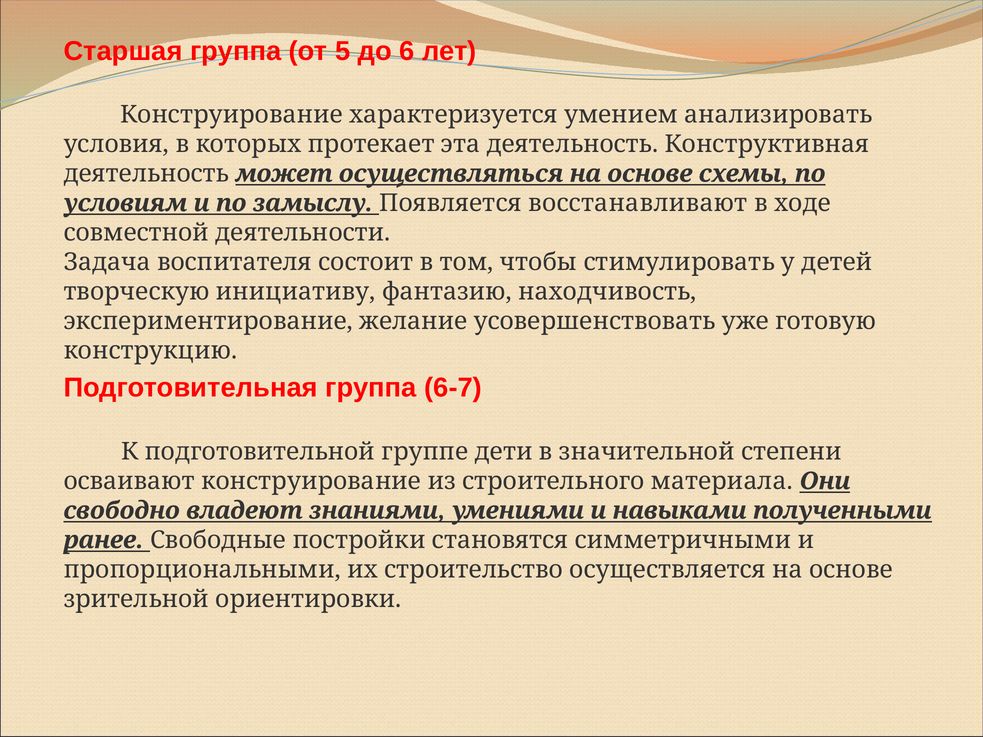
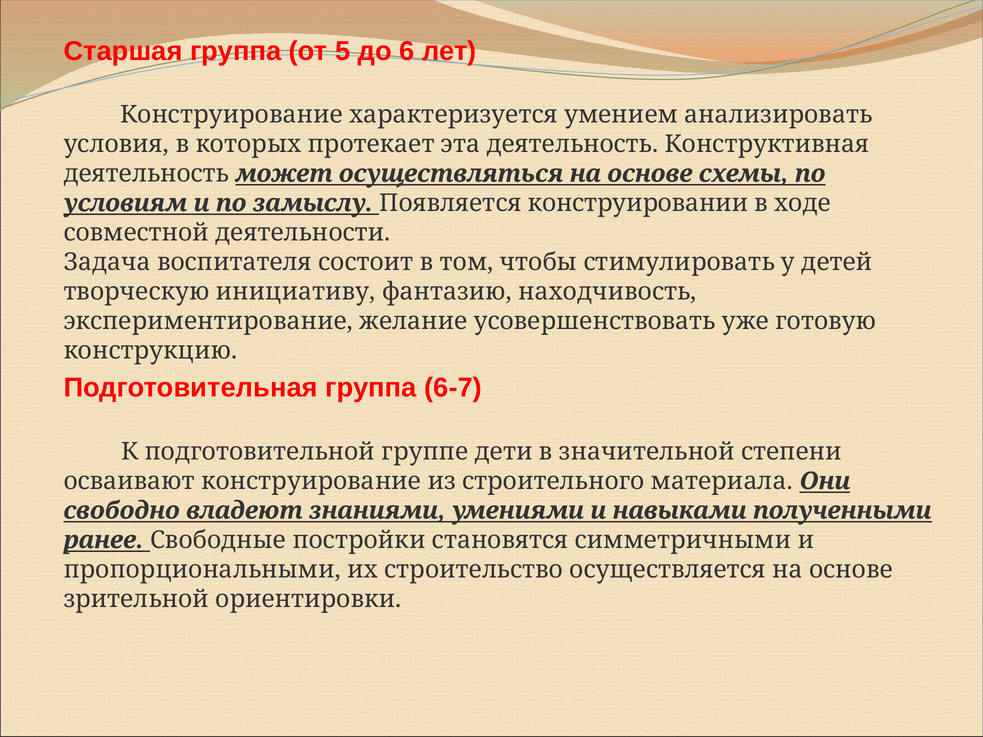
восстанавливают: восстанавливают -> конструировании (638, 203)
